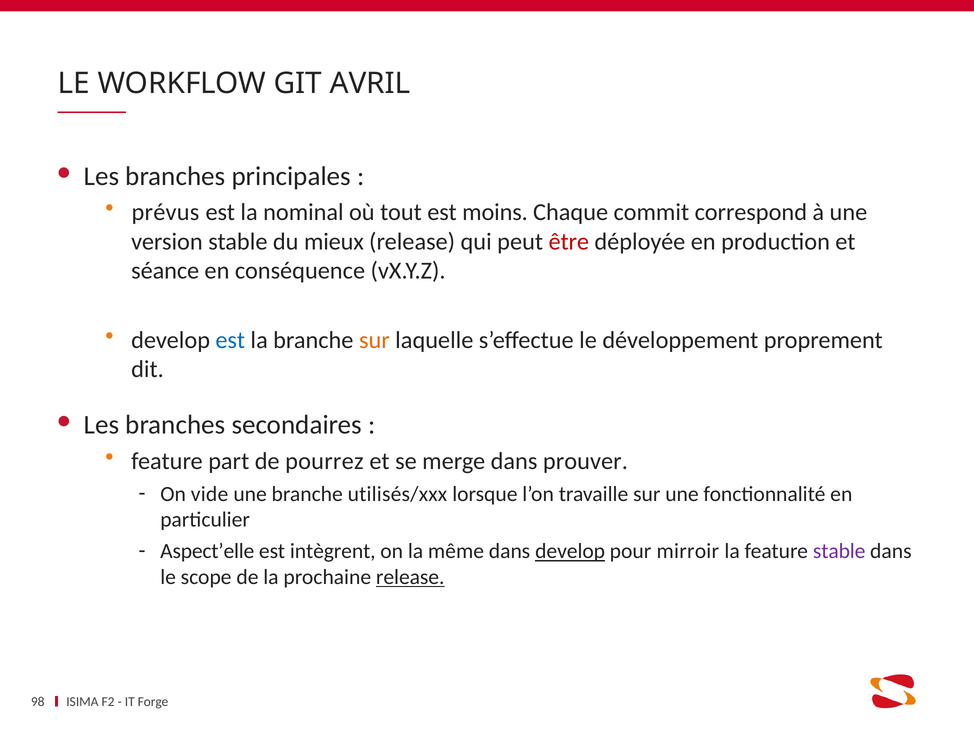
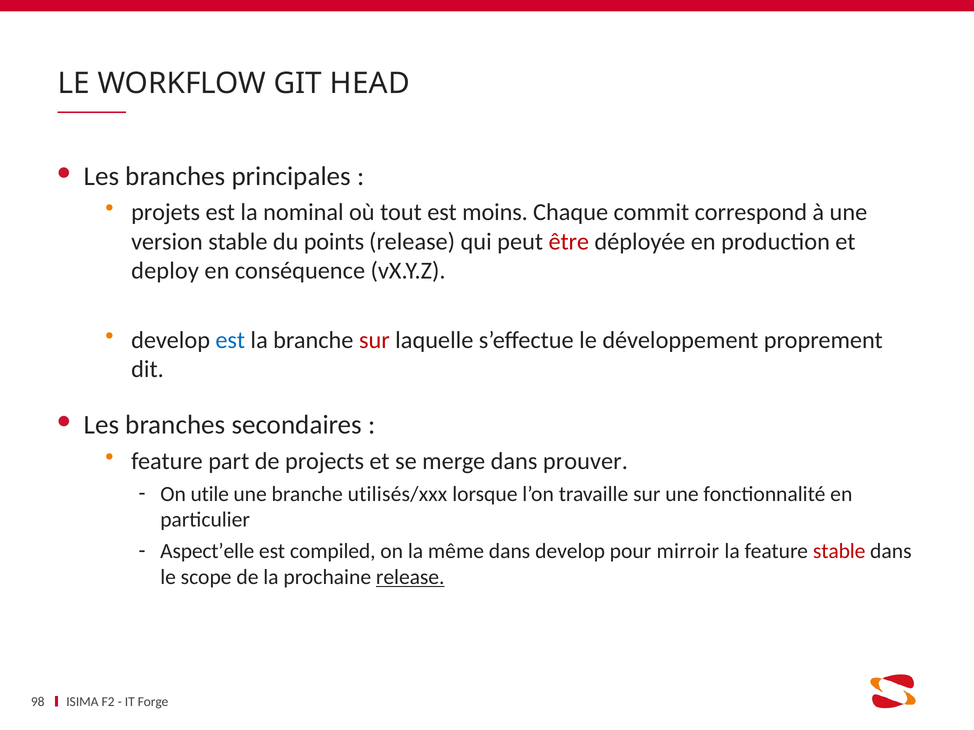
AVRIL: AVRIL -> HEAD (370, 83)
prévus: prévus -> projets (166, 212)
mieux: mieux -> points (334, 242)
séance: séance -> deploy (165, 271)
sur colour: orange -> red (374, 340)
pourrez: pourrez -> projects (325, 461)
vide: vide -> utile (210, 494)
intègrent: intègrent -> compiled (333, 552)
develop underline: present -> none (570, 552)
stable colour: purple -> red (839, 552)
